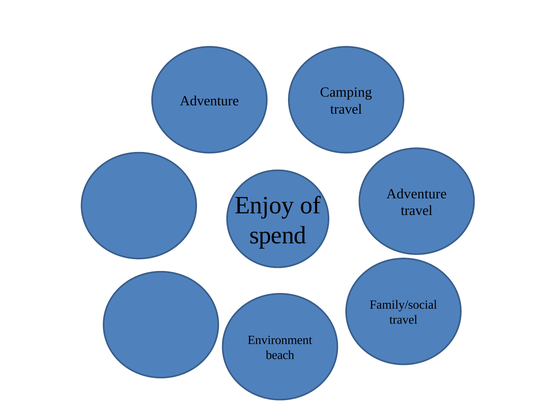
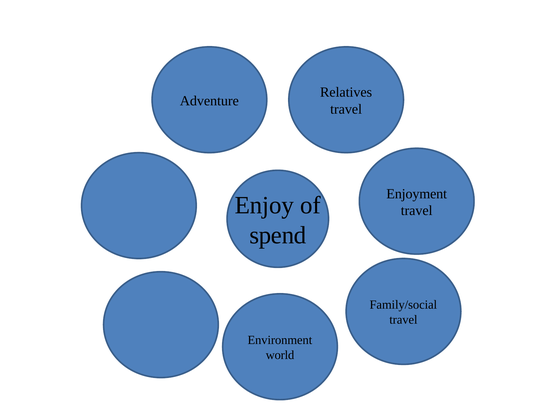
Camping: Camping -> Relatives (346, 92)
Adventure: Adventure -> Enjoyment (417, 194)
beach: beach -> world (280, 355)
